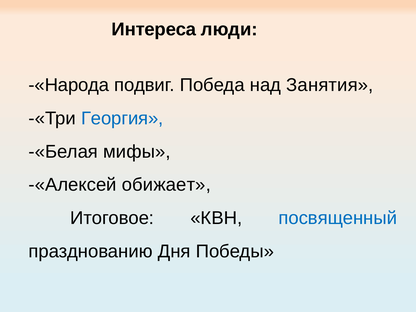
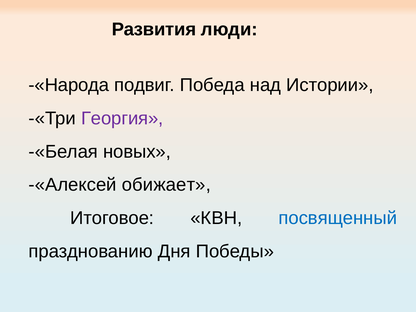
Интереса: Интереса -> Развития (154, 30)
Занятия: Занятия -> Истории (330, 85)
Георгия colour: blue -> purple (122, 118)
мифы: мифы -> новых (137, 152)
